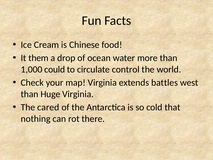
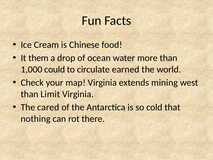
control: control -> earned (126, 69)
battles: battles -> mining (165, 83)
Huge: Huge -> Limit (50, 94)
